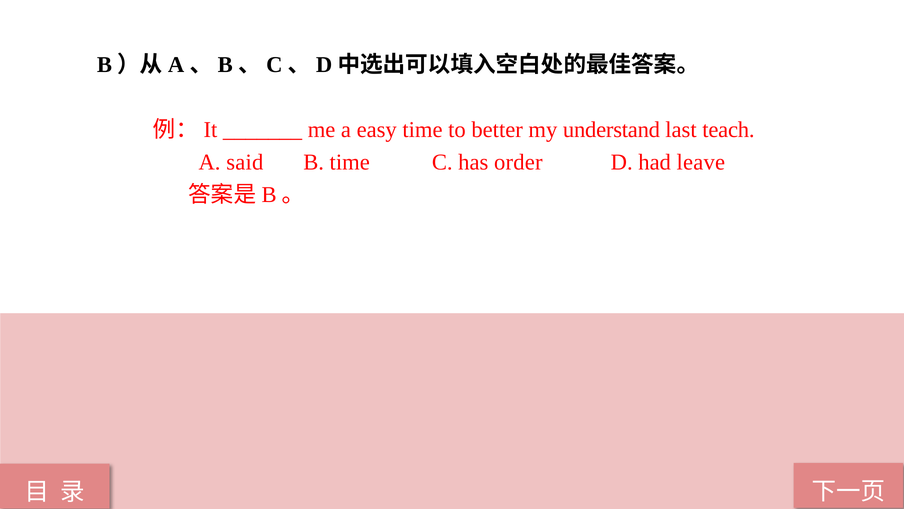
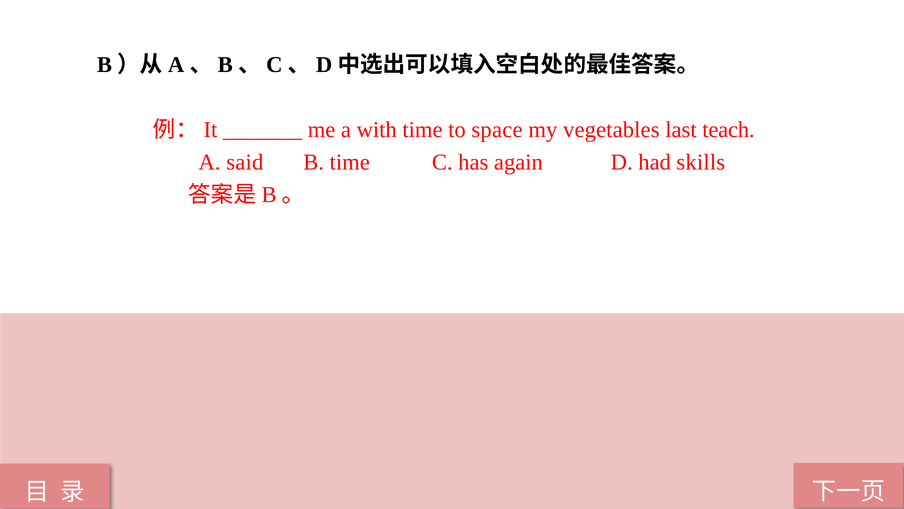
easy: easy -> with (377, 130)
better: better -> space (497, 130)
understand: understand -> vegetables (611, 130)
order: order -> again (518, 162)
leave: leave -> skills (701, 162)
